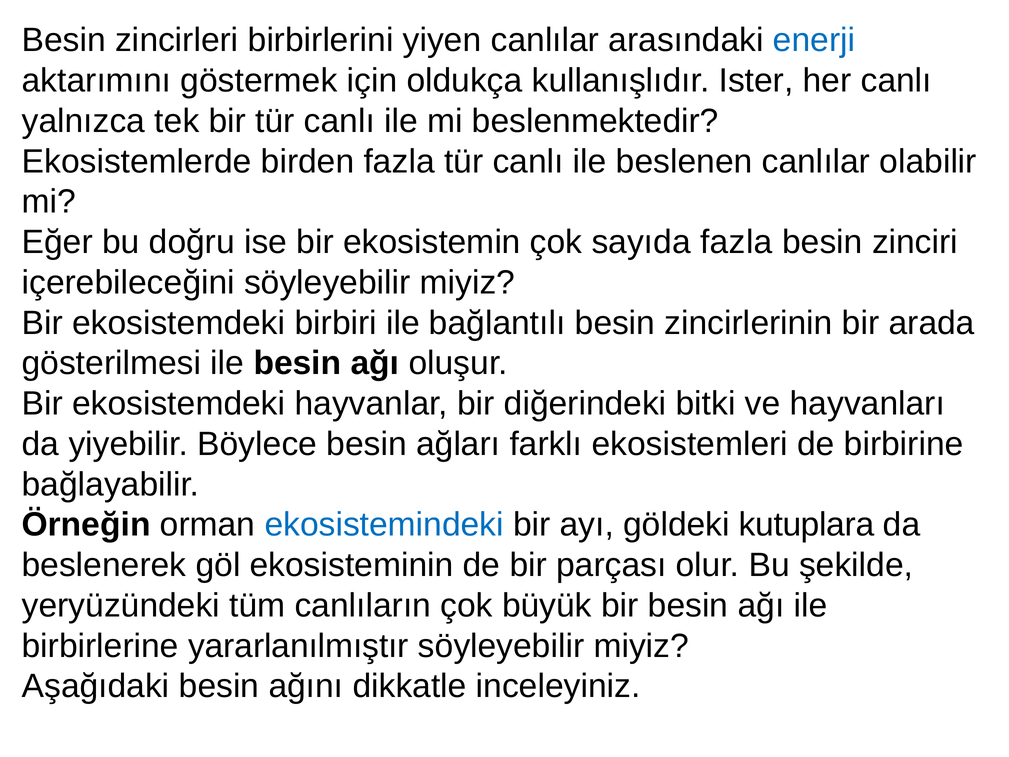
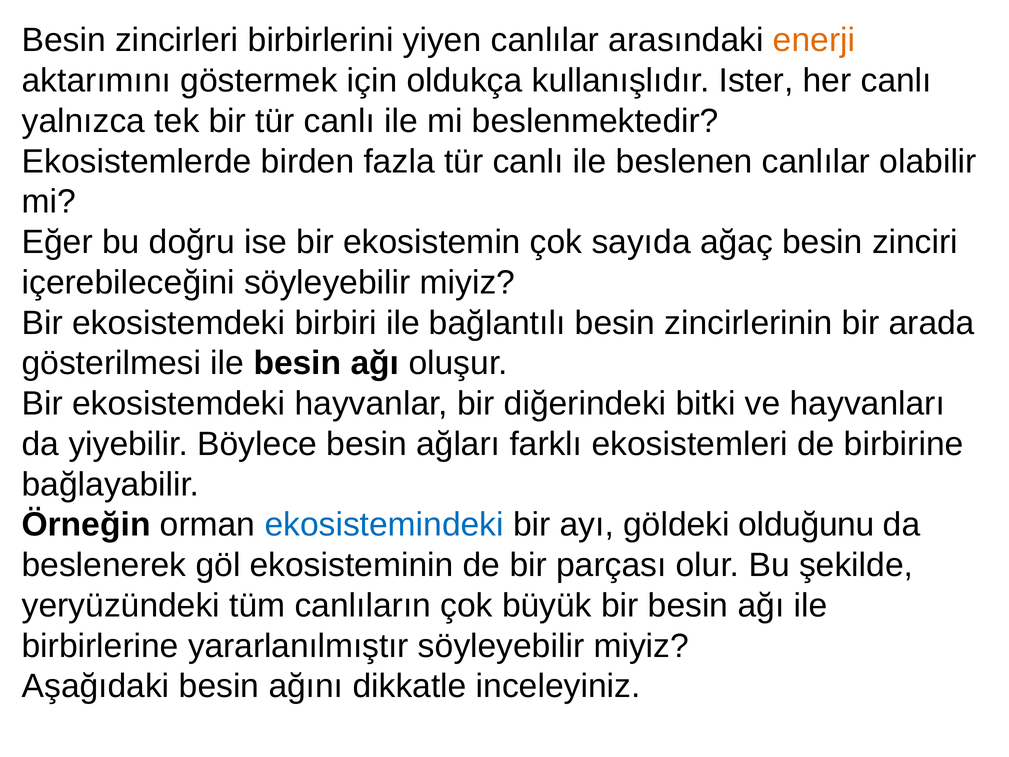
enerji colour: blue -> orange (814, 40)
sayıda fazla: fazla -> ağaç (737, 242)
kutuplara: kutuplara -> olduğunu (807, 525)
